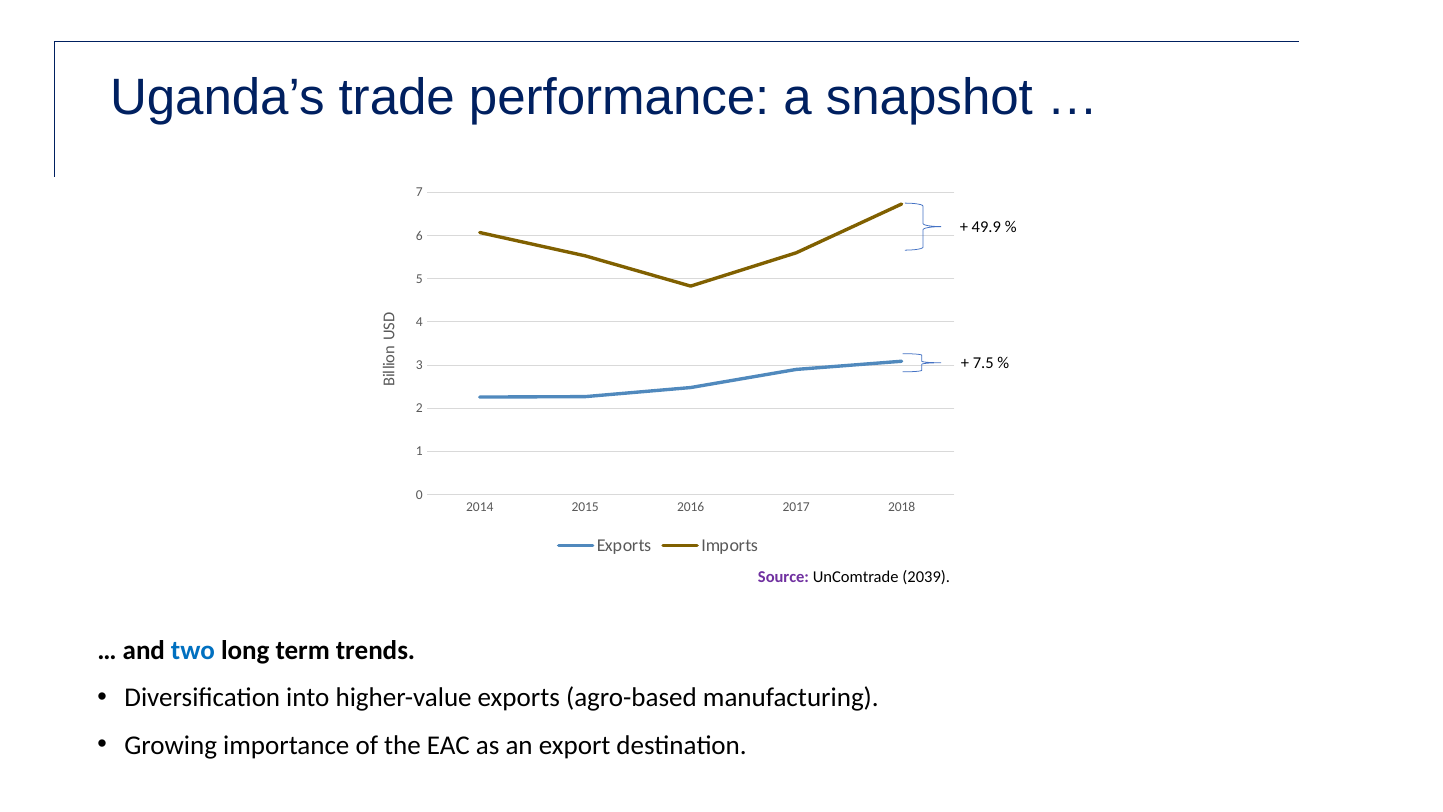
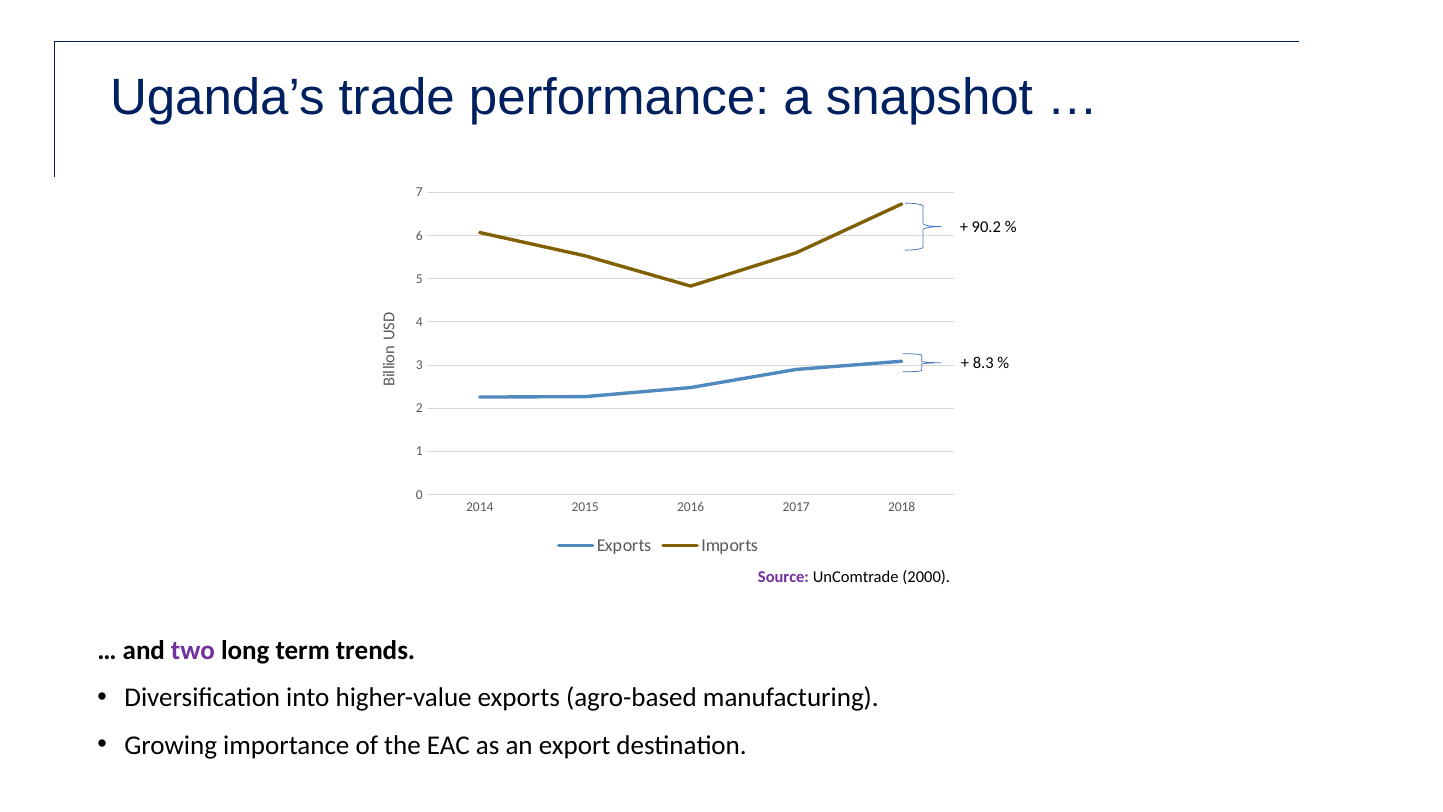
49.9: 49.9 -> 90.2 (986, 227)
7.5: 7.5 -> 8.3 (983, 363)
2039: 2039 -> 2000 (926, 576)
two colour: blue -> purple (193, 650)
